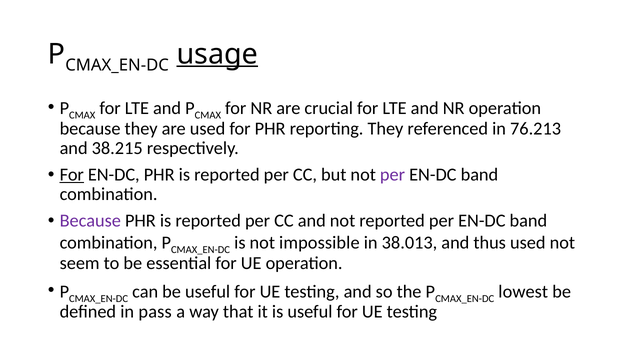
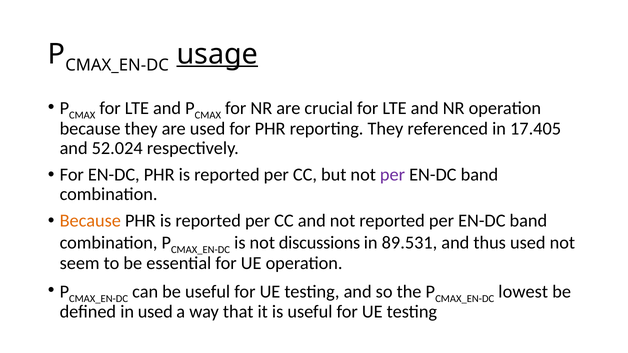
76.213: 76.213 -> 17.405 (536, 129)
38.215: 38.215 -> 52.024 (117, 148)
For underline: present -> none (72, 175)
Because colour: purple -> orange (90, 221)
impossible: impossible -> discussions (320, 243)
38.013: 38.013 -> 89.531 (409, 243)
in pass: pass -> used (155, 312)
